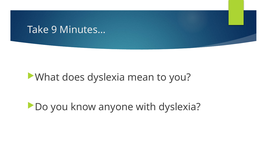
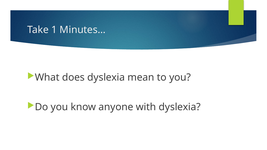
9: 9 -> 1 (54, 30)
